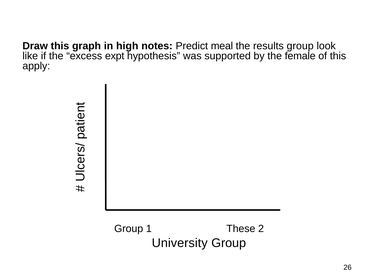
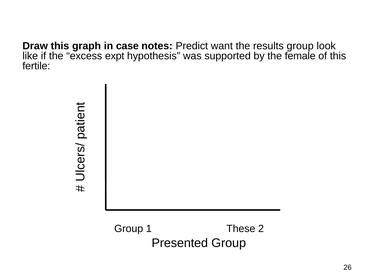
high: high -> case (127, 46)
meal: meal -> want (222, 46)
apply: apply -> fertile (36, 66)
University: University -> Presented (180, 243)
